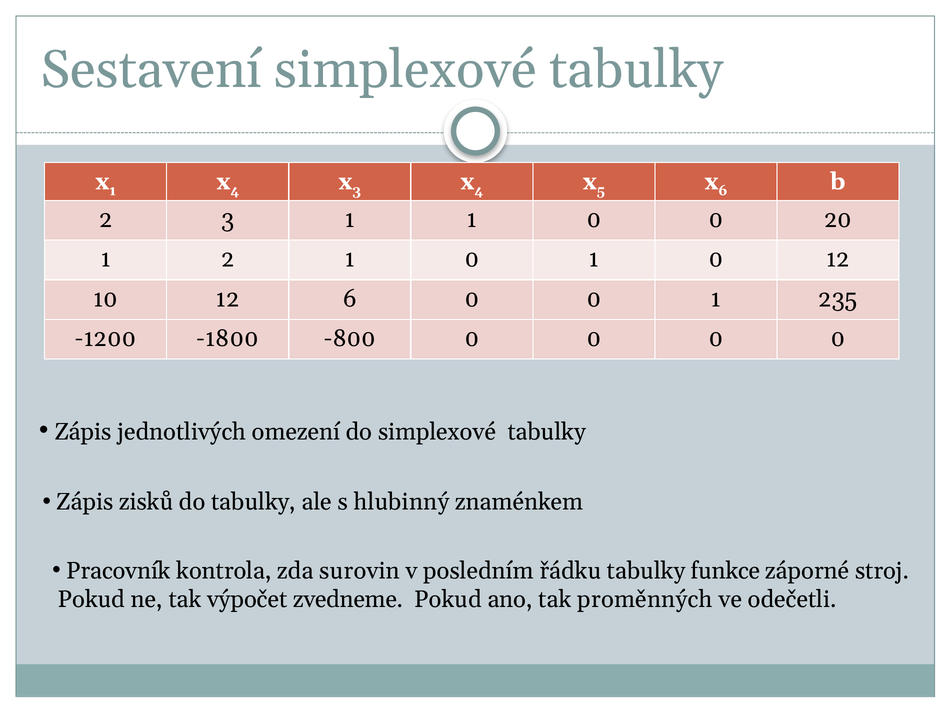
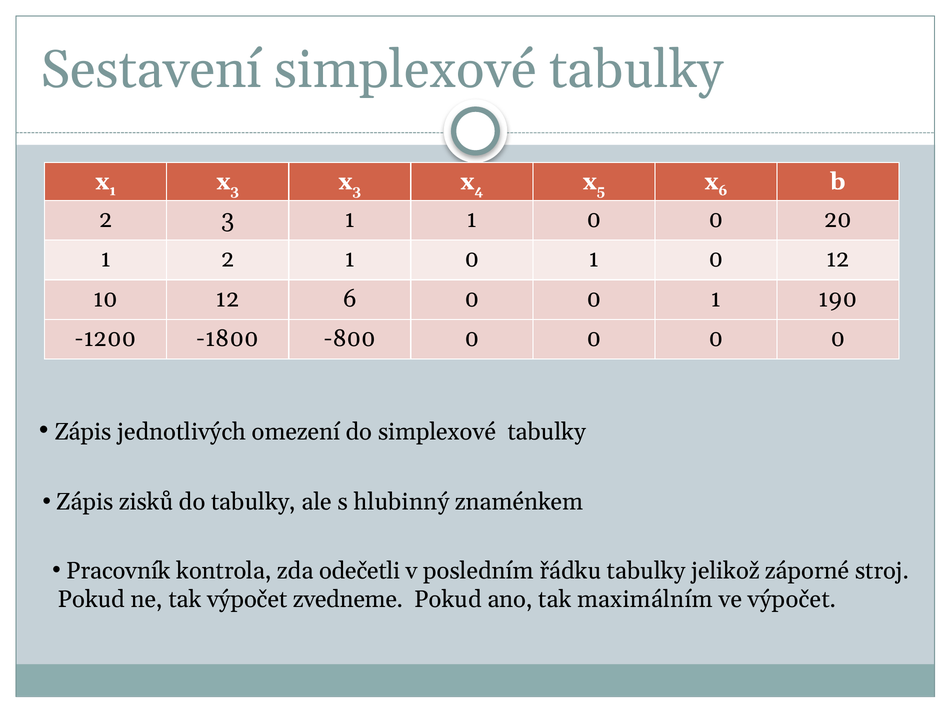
4: 4 -> 3 (235, 191)
235: 235 -> 190 (838, 299)
surovin: surovin -> odečetli (360, 571)
funkce: funkce -> jelikož (725, 571)
proměnných: proměnných -> maximálním (645, 599)
ve odečetli: odečetli -> výpočet (792, 599)
